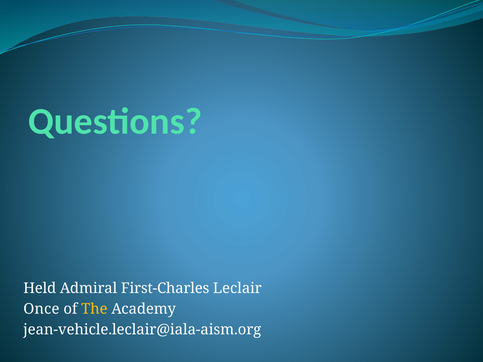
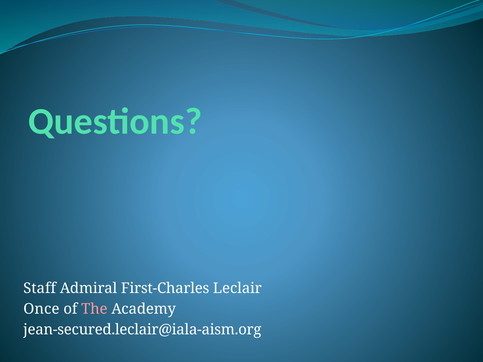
Held: Held -> Staff (40, 288)
The colour: yellow -> pink (94, 309)
jean-vehicle.leclair@iala-aism.org: jean-vehicle.leclair@iala-aism.org -> jean-secured.leclair@iala-aism.org (142, 330)
